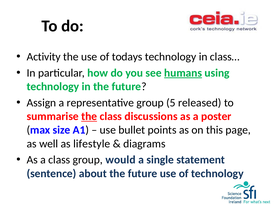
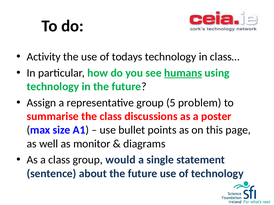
released: released -> problem (200, 103)
the underline: present -> none (89, 117)
lifestyle: lifestyle -> monitor (92, 144)
